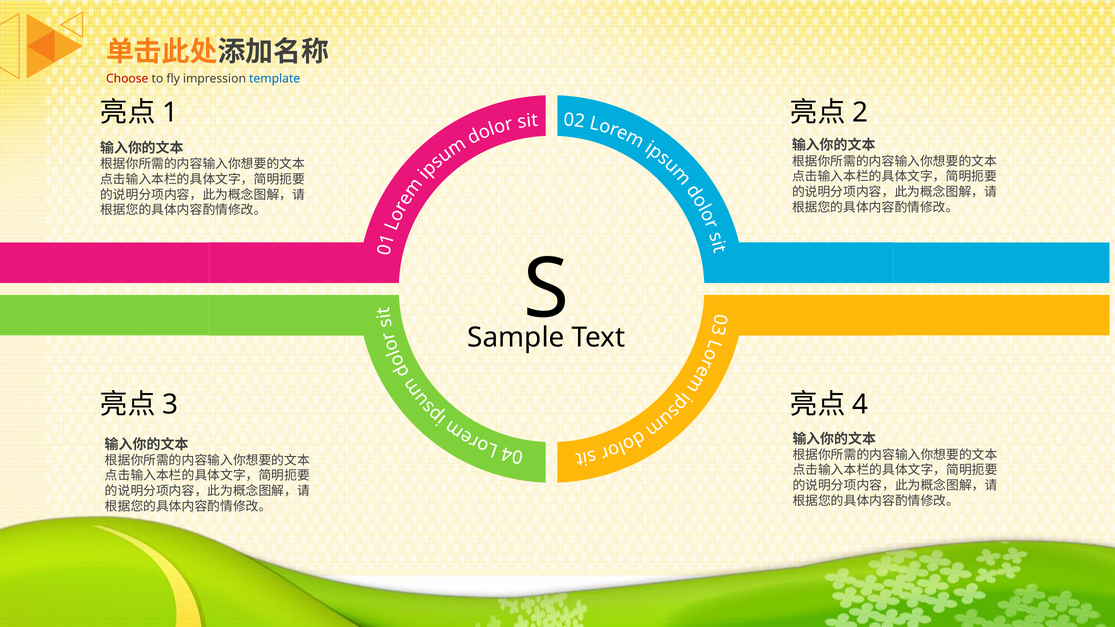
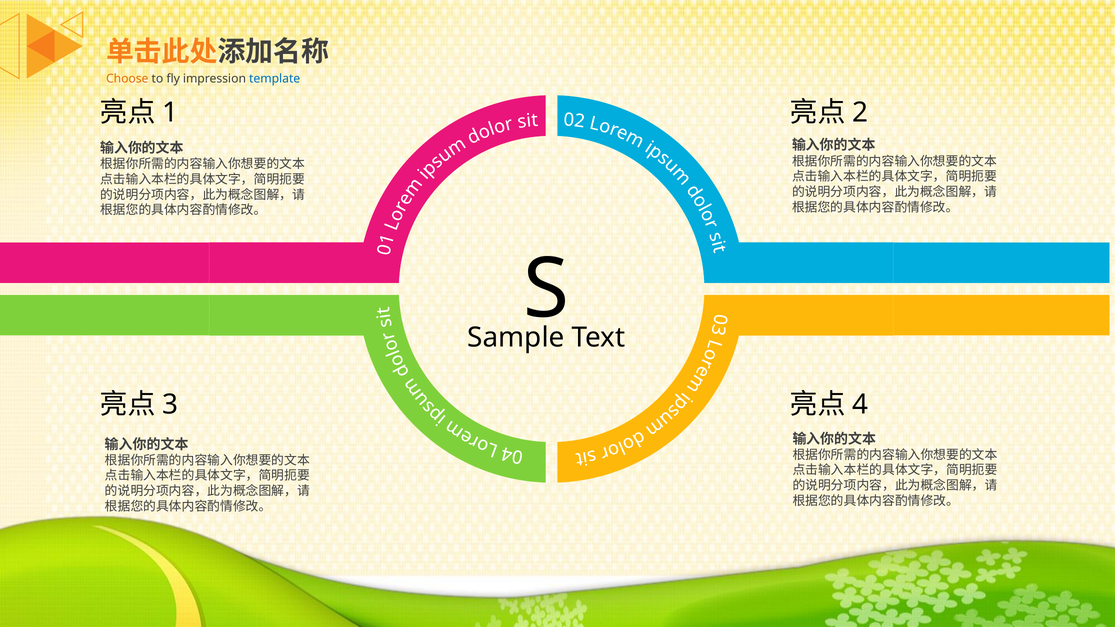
Choose colour: red -> orange (127, 79)
